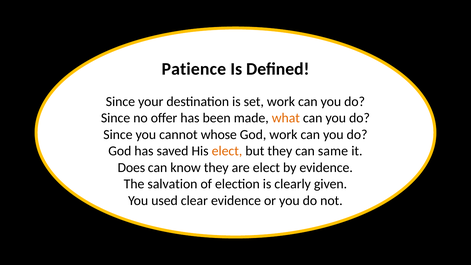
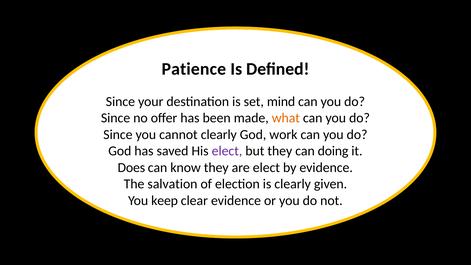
set work: work -> mind (281, 102)
cannot whose: whose -> clearly (219, 135)
elect colour: orange -> purple (227, 151)
same: same -> doing (333, 151)
used: used -> keep (165, 201)
